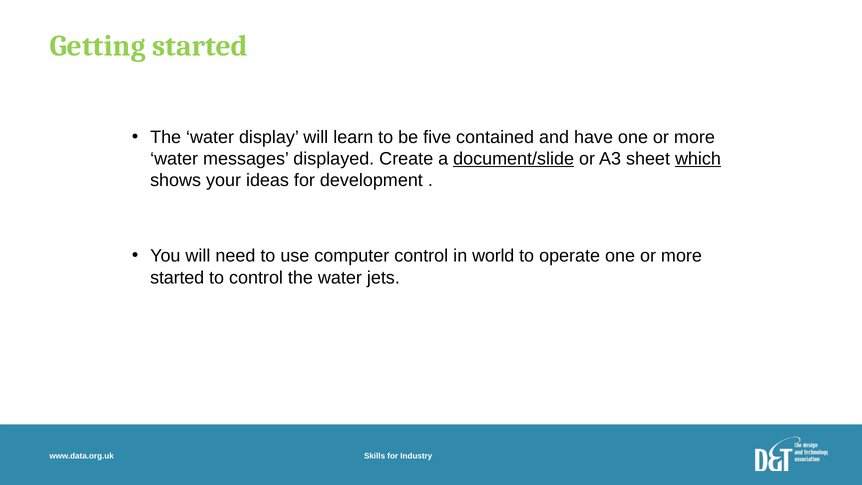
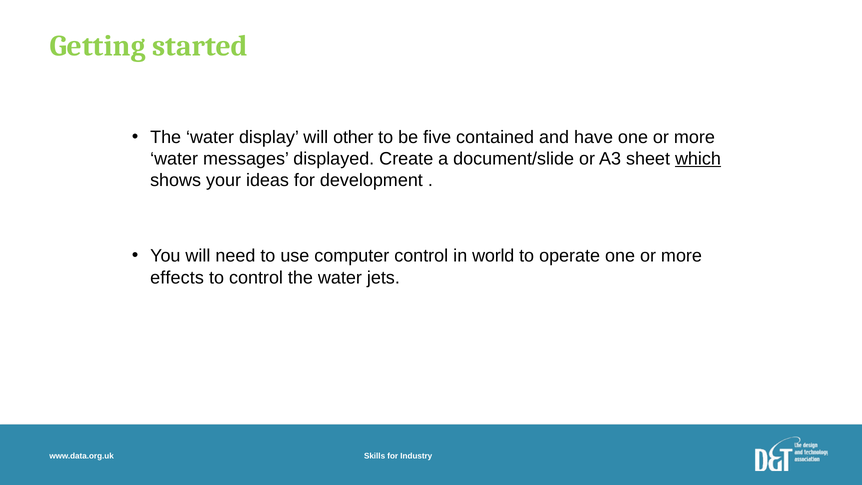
learn: learn -> other (353, 137)
document/slide underline: present -> none (514, 159)
started: started -> effects (177, 278)
